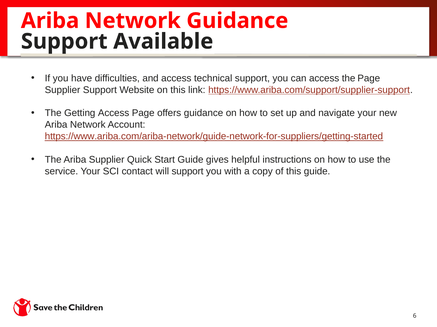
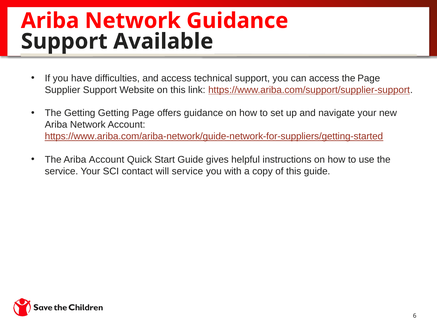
Getting Access: Access -> Getting (114, 113)
Ariba Supplier: Supplier -> Account (107, 160)
will support: support -> service (187, 172)
